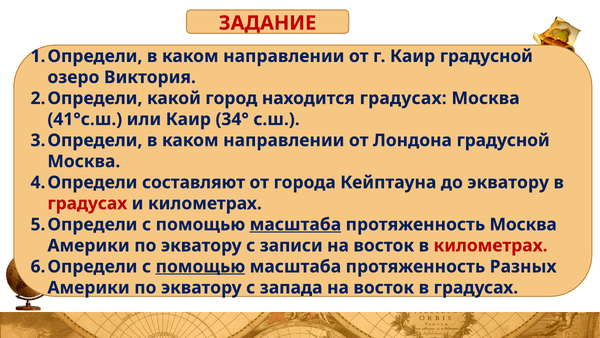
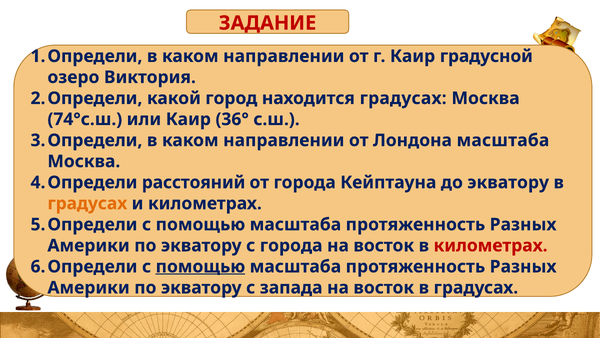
41°с.ш: 41°с.ш -> 74°с.ш (85, 119)
34°: 34° -> 36° (232, 119)
Лондона градусной: градусной -> масштаба (503, 140)
составляют: составляют -> расстояний (194, 182)
градусах colour: red -> orange (87, 203)
масштаба underline: present -> none (295, 224)
Москва: Москва -> Разных (523, 224)
с записи: записи -> города (291, 245)
